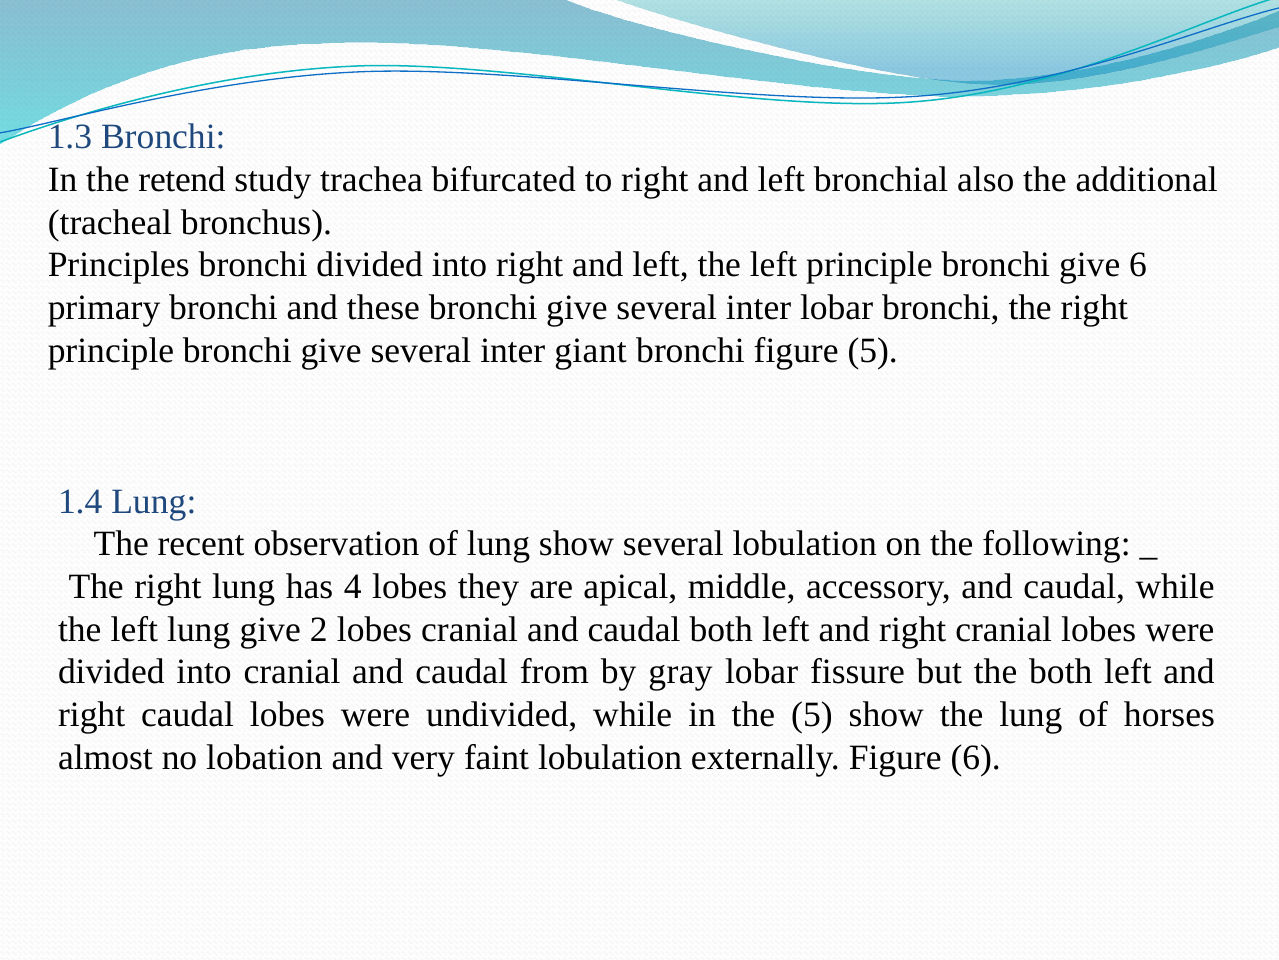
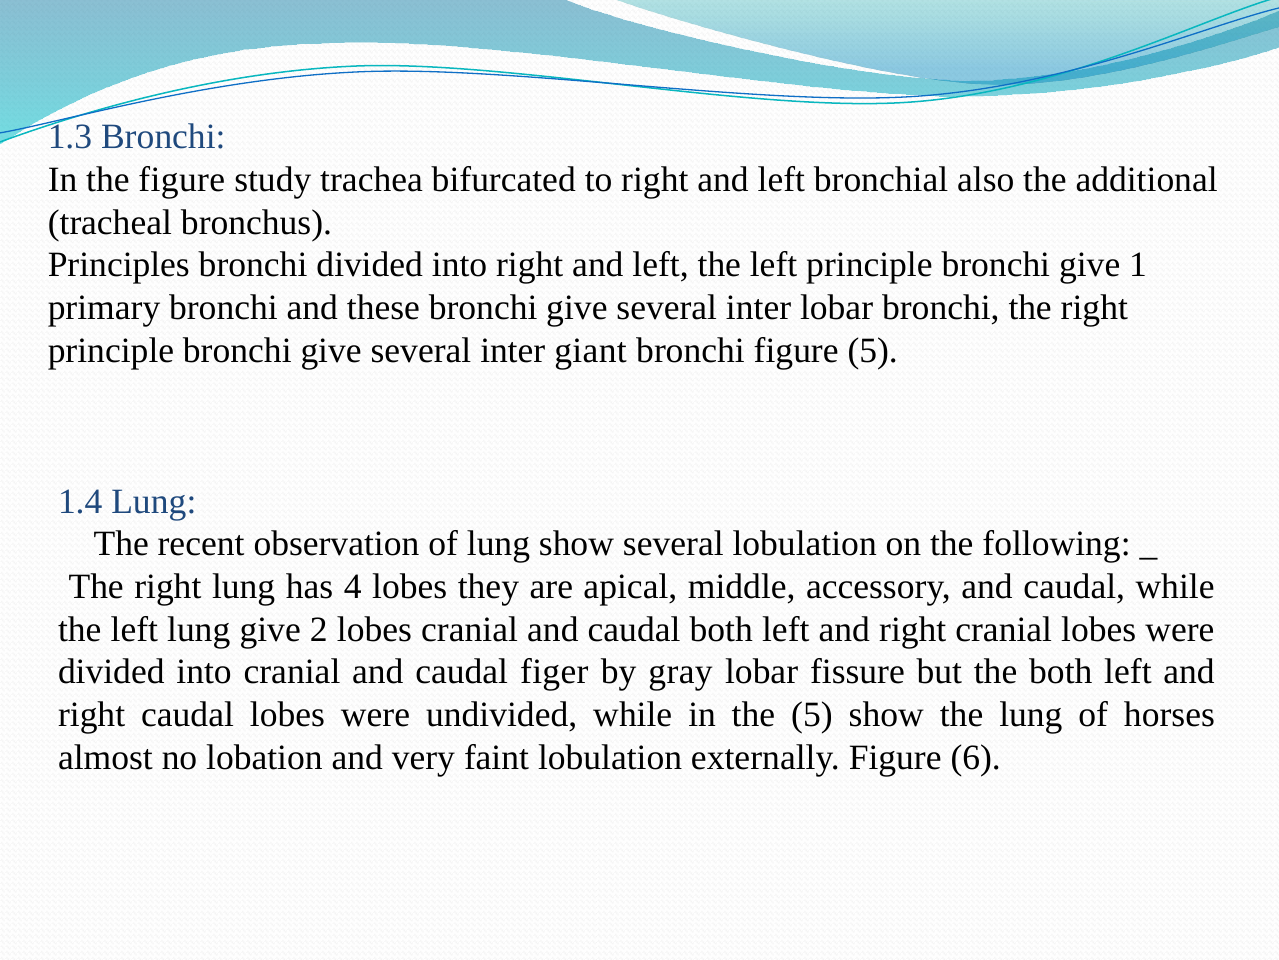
the retend: retend -> figure (182, 180)
give 6: 6 -> 1 (1138, 265)
from: from -> figer (554, 672)
